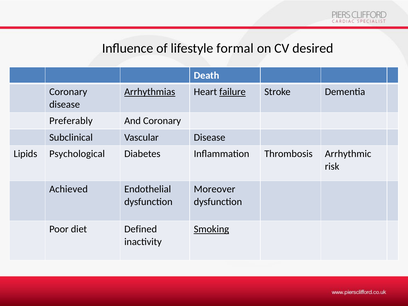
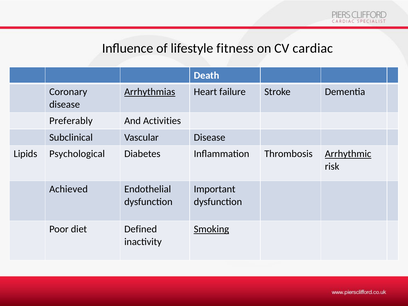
formal: formal -> fitness (235, 49)
desired: desired -> cardiac (313, 49)
failure underline: present -> none (233, 92)
And Coronary: Coronary -> Activities (162, 121)
Arrhythmic underline: none -> present (348, 154)
Moreover: Moreover -> Important (215, 189)
